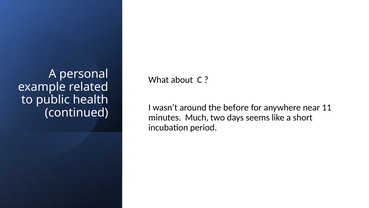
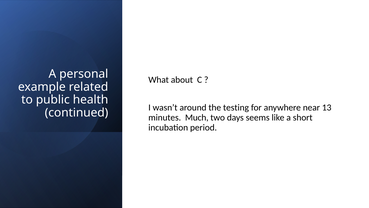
before: before -> testing (236, 107)
11: 11 -> 13 (327, 107)
